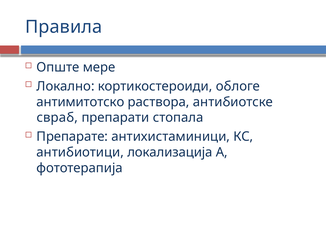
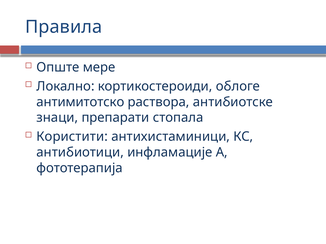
свраб: свраб -> знаци (57, 118)
Препарате: Препарате -> Користити (72, 137)
локализација: локализација -> инфламације (170, 153)
